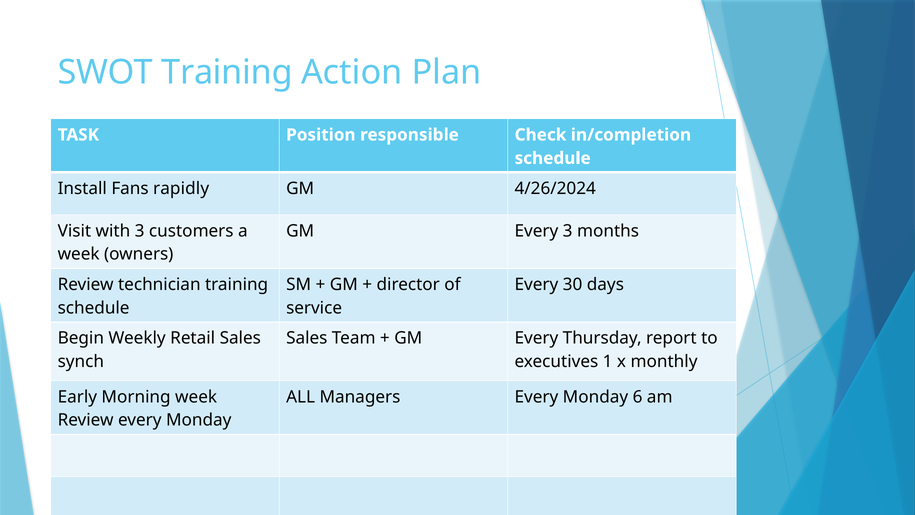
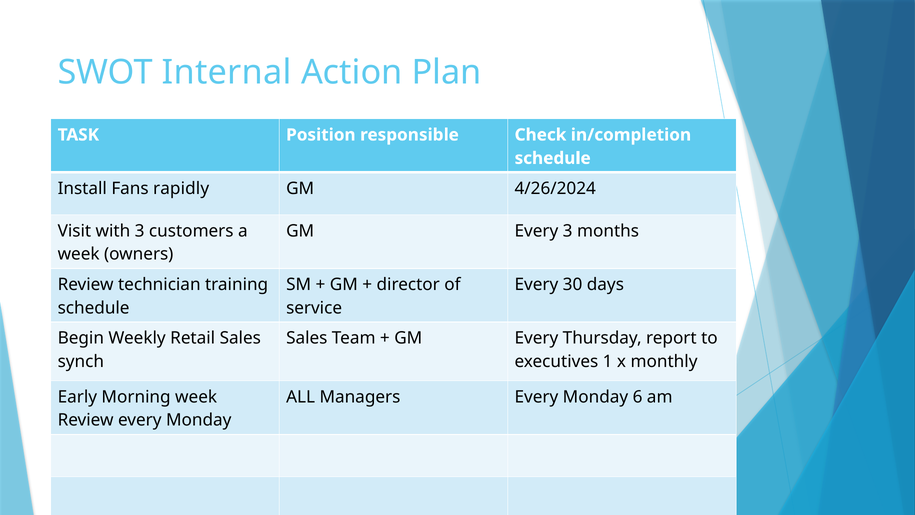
SWOT Training: Training -> Internal (227, 72)
